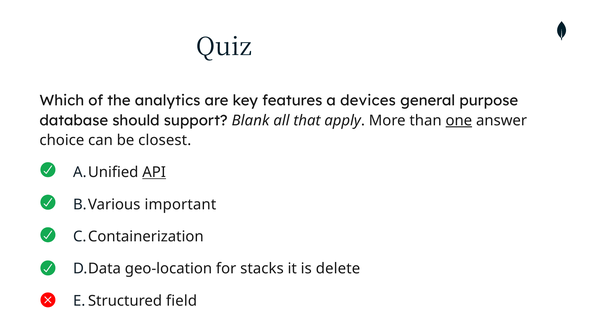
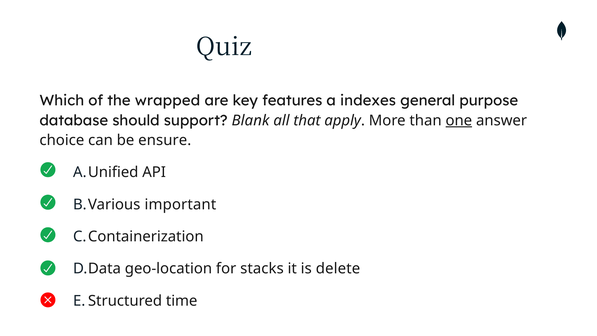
analytics: analytics -> wrapped (168, 101)
devices: devices -> indexes (368, 101)
closest: closest -> ensure (165, 140)
API underline: present -> none (154, 172)
field: field -> time (182, 301)
